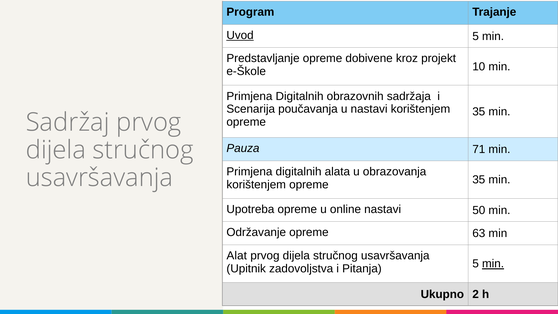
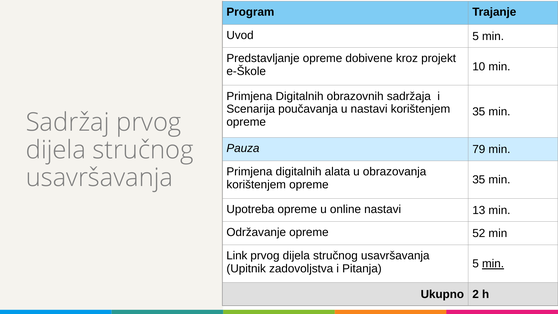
Uvod underline: present -> none (240, 35)
71: 71 -> 79 (479, 149)
50: 50 -> 13 (479, 210)
63: 63 -> 52 (479, 233)
Alat: Alat -> Link (237, 256)
